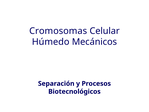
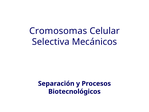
Húmedo: Húmedo -> Selectiva (51, 42)
